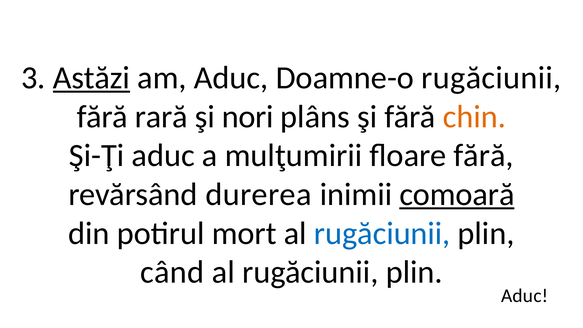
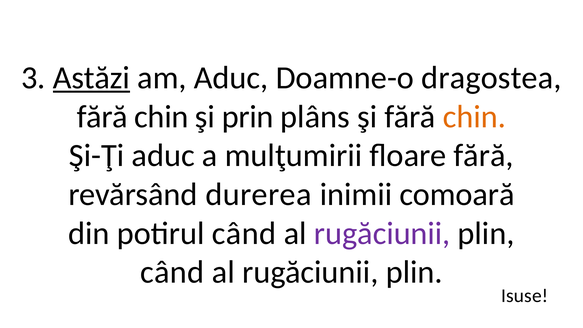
Doamne-o rugăciunii: rugăciunii -> dragostea (491, 78)
rară: rară -> chin (161, 117)
nori: nori -> prin (248, 117)
comoară underline: present -> none (457, 194)
potirul mort: mort -> când (244, 233)
rugăciunii colour: blue -> purple (382, 233)
Aduc: Aduc -> Isuse (525, 296)
